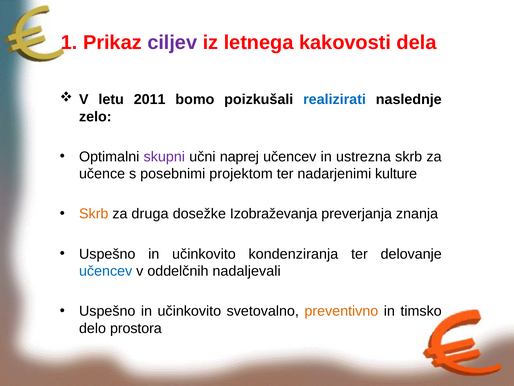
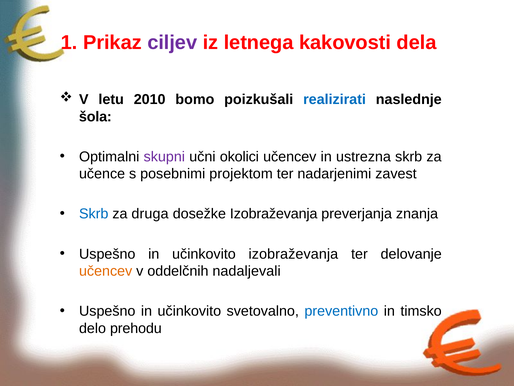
2011: 2011 -> 2010 (150, 99)
zelo: zelo -> šola (95, 117)
naprej: naprej -> okolici (239, 157)
kulture: kulture -> zavest (396, 174)
Skrb colour: orange -> blue (94, 214)
učinkovito kondenziranja: kondenziranja -> izobraževanja (293, 254)
učencev colour: blue -> orange (106, 271)
preventivno colour: orange -> blue (341, 311)
prostora: prostora -> prehodu (136, 328)
